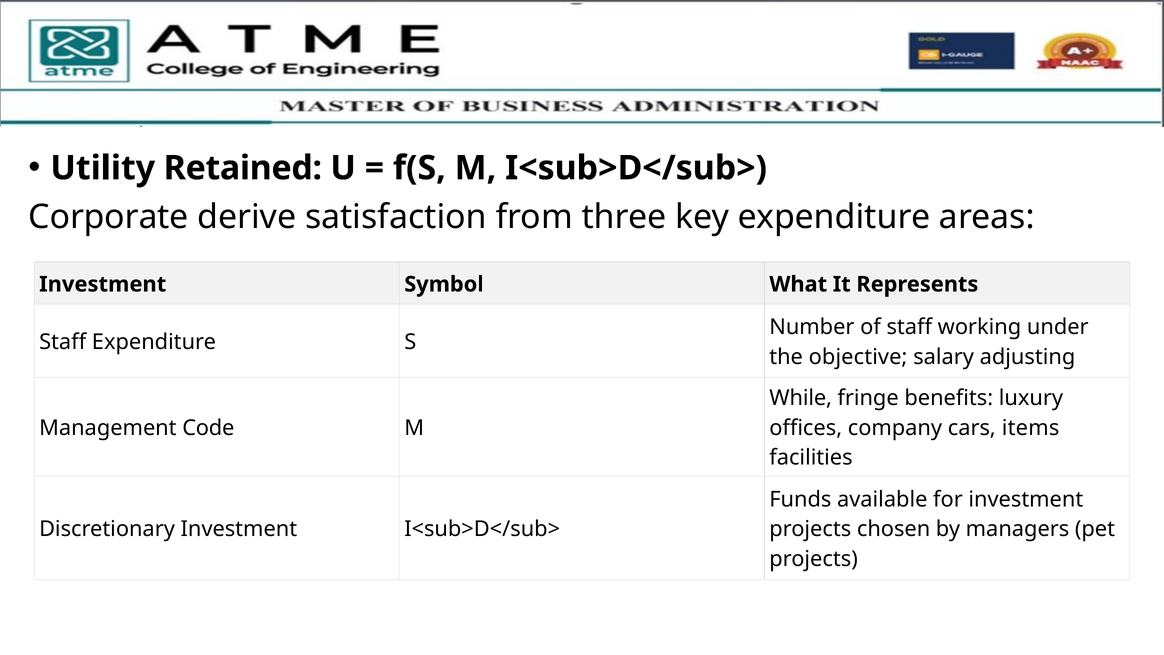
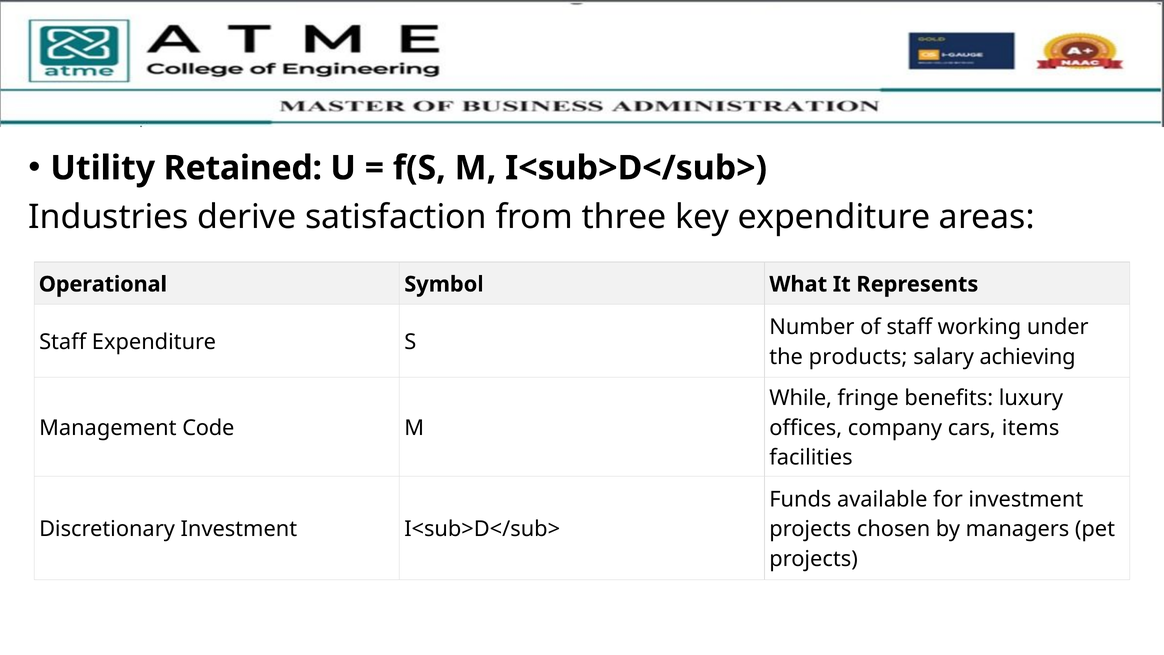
Corporate: Corporate -> Industries (108, 217)
Investment: Investment -> Operational (103, 284)
objective: objective -> products (858, 357)
adjusting: adjusting -> achieving (1028, 357)
